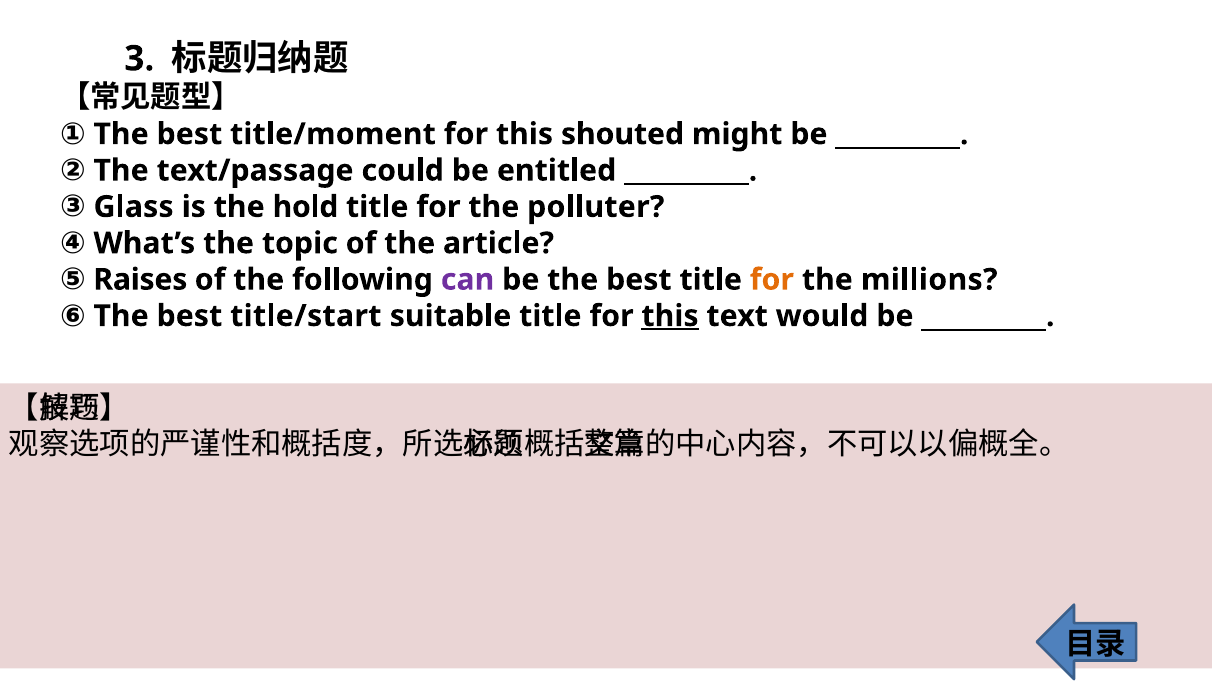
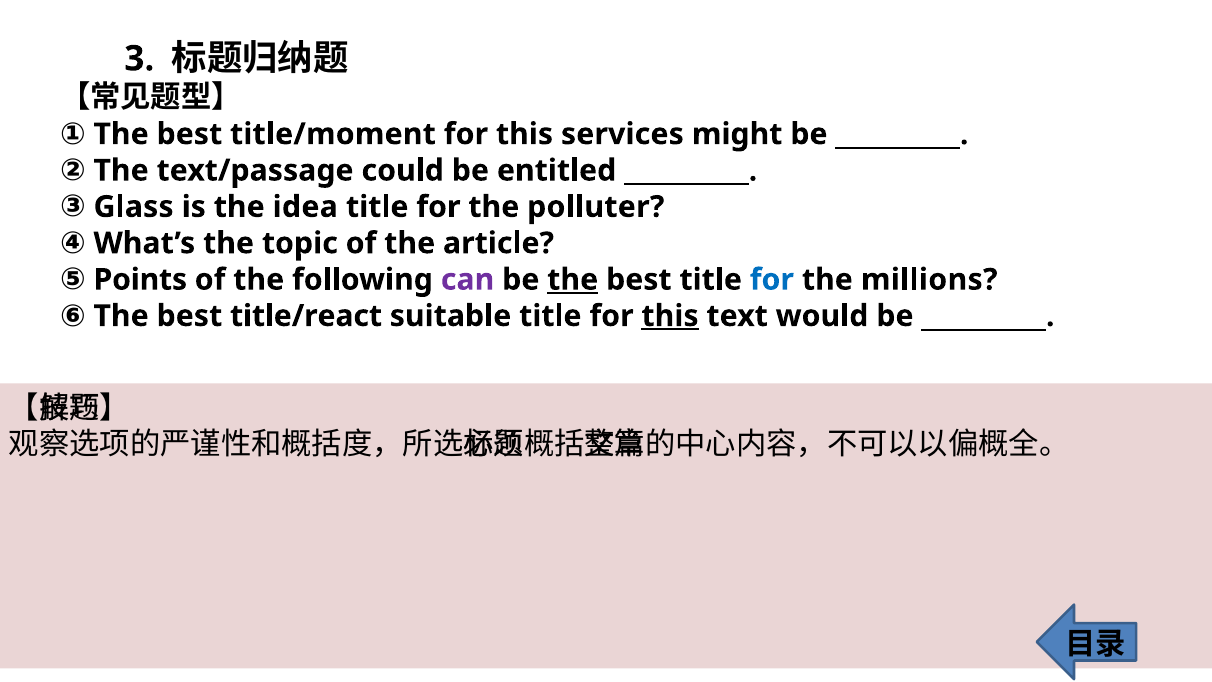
shouted: shouted -> services (622, 134)
hold: hold -> idea (305, 207)
Raises: Raises -> Points (140, 280)
the underline: none -> present (573, 280)
for colour: orange -> blue (772, 280)
title/start: title/start -> title/react (306, 316)
